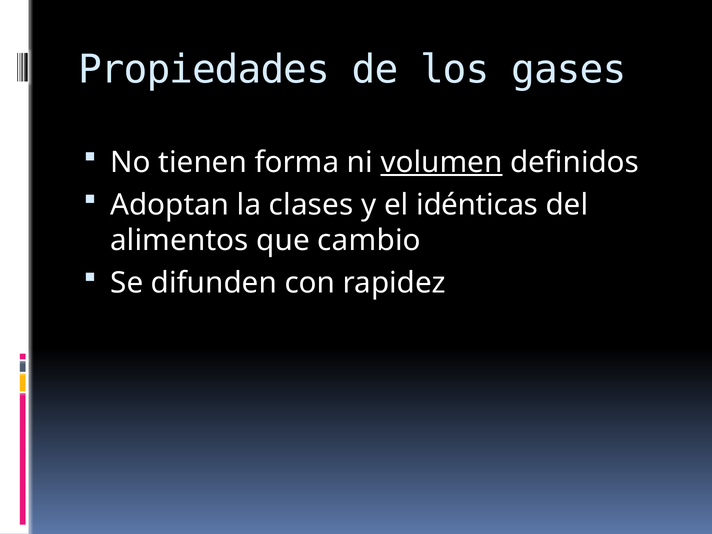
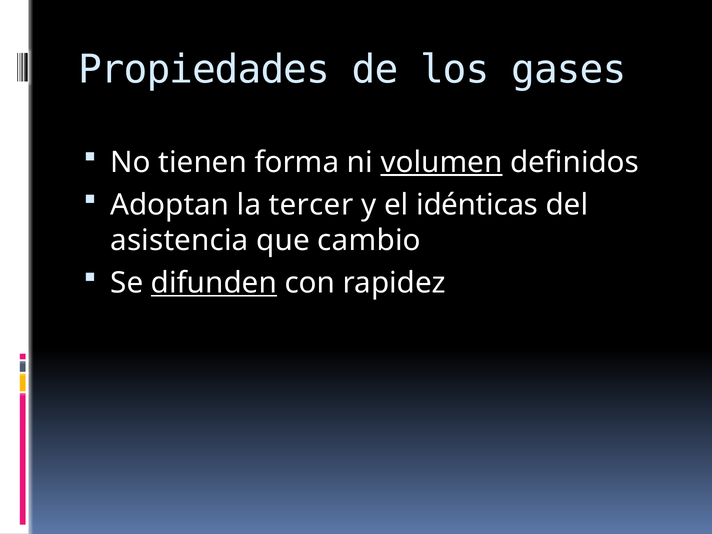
clases: clases -> tercer (311, 205)
alimentos: alimentos -> asistencia (179, 240)
difunden underline: none -> present (214, 283)
